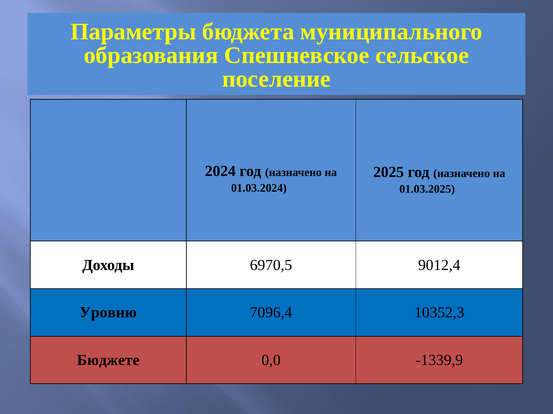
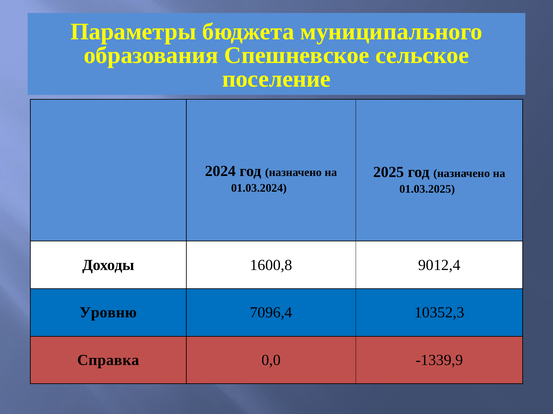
6970,5: 6970,5 -> 1600,8 (271, 265)
Бюджете: Бюджете -> Справка (108, 361)
